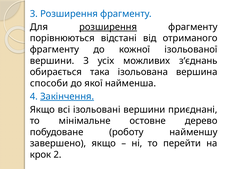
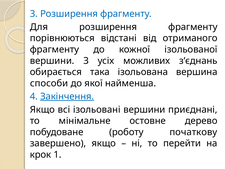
розширення underline: present -> none (108, 27)
найменшу: найменшу -> початкову (193, 132)
2: 2 -> 1 (57, 154)
